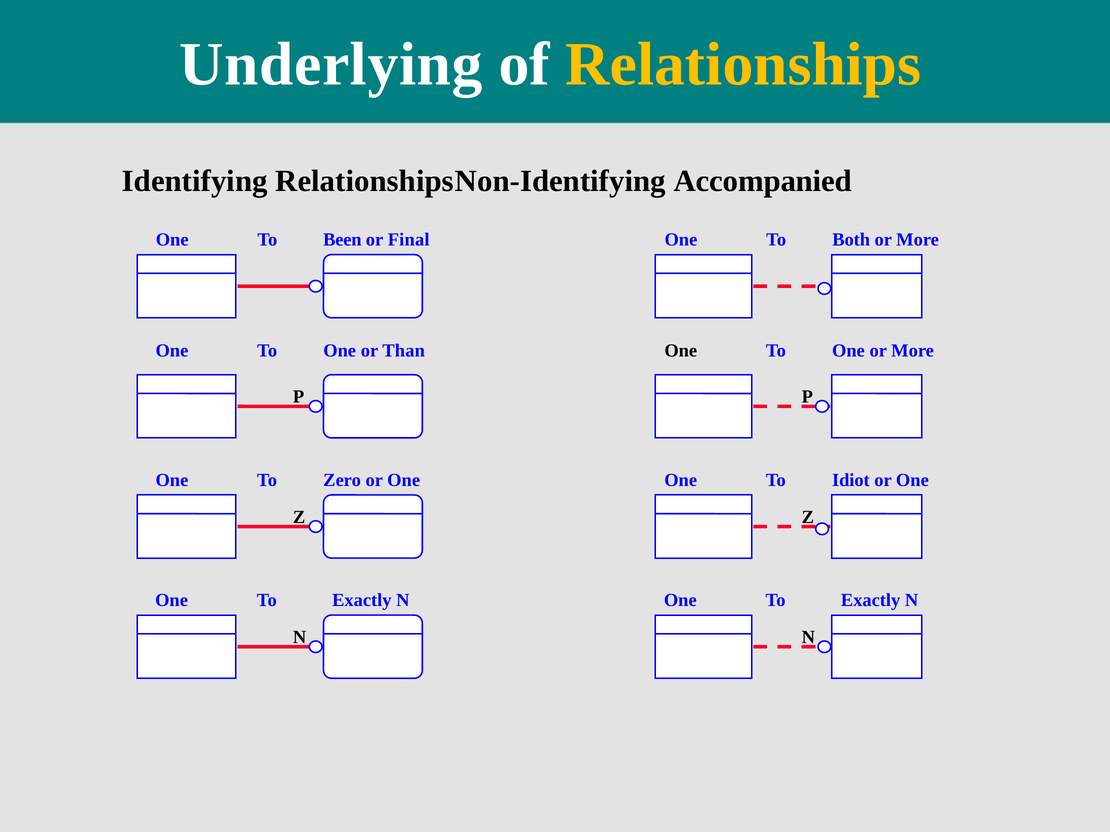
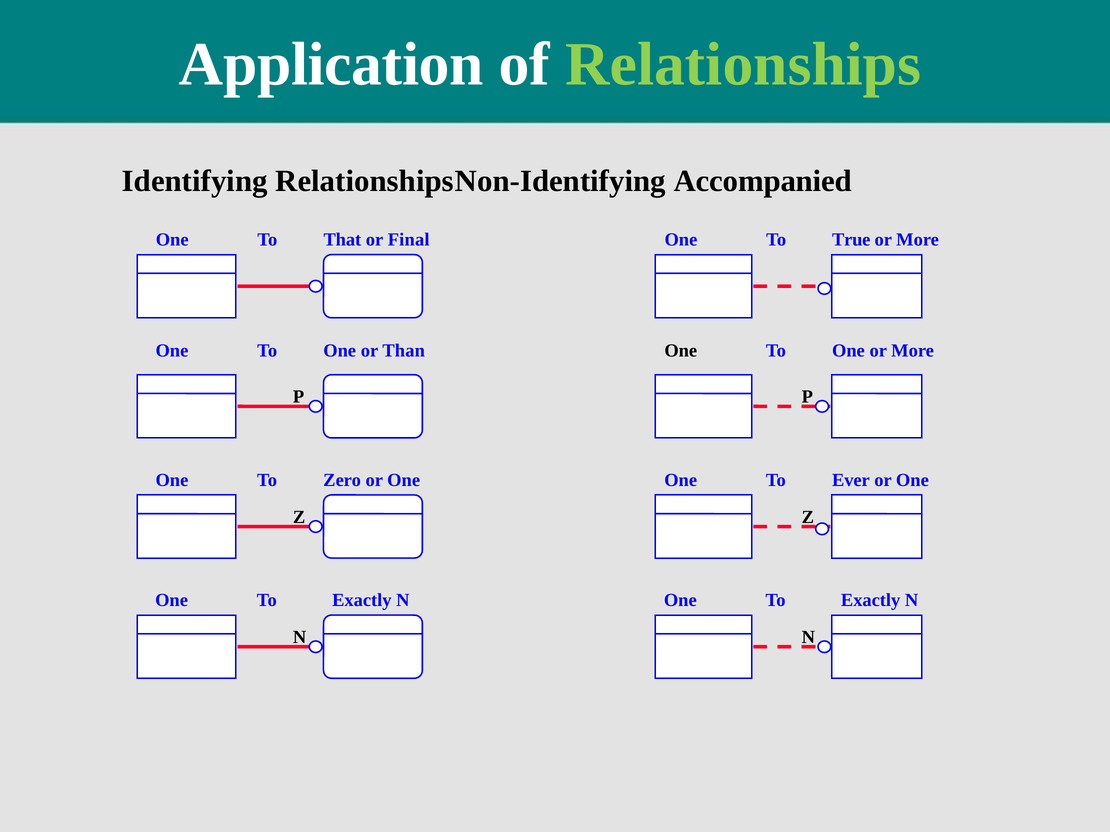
Underlying: Underlying -> Application (331, 64)
Relationships colour: yellow -> light green (743, 64)
Been: Been -> That (342, 240)
Both: Both -> True (851, 240)
Idiot: Idiot -> Ever (851, 480)
